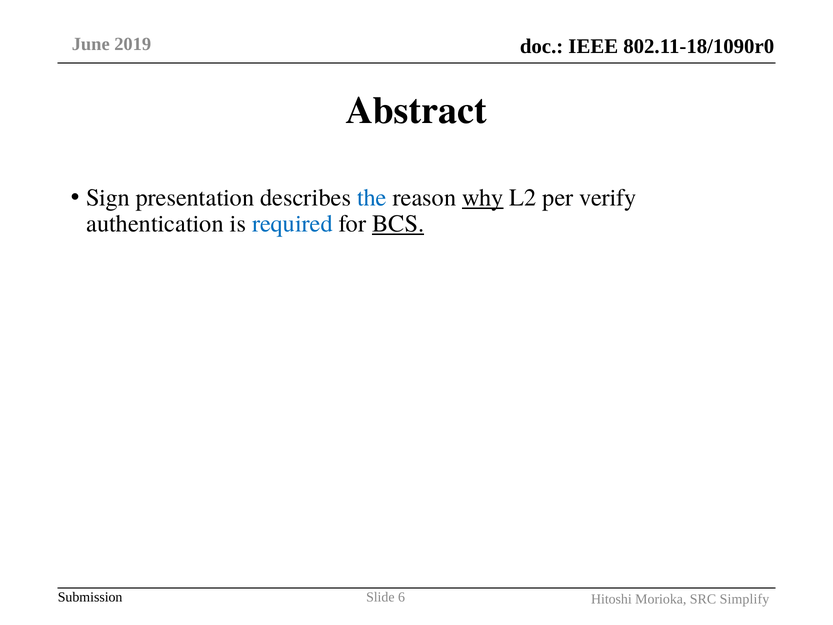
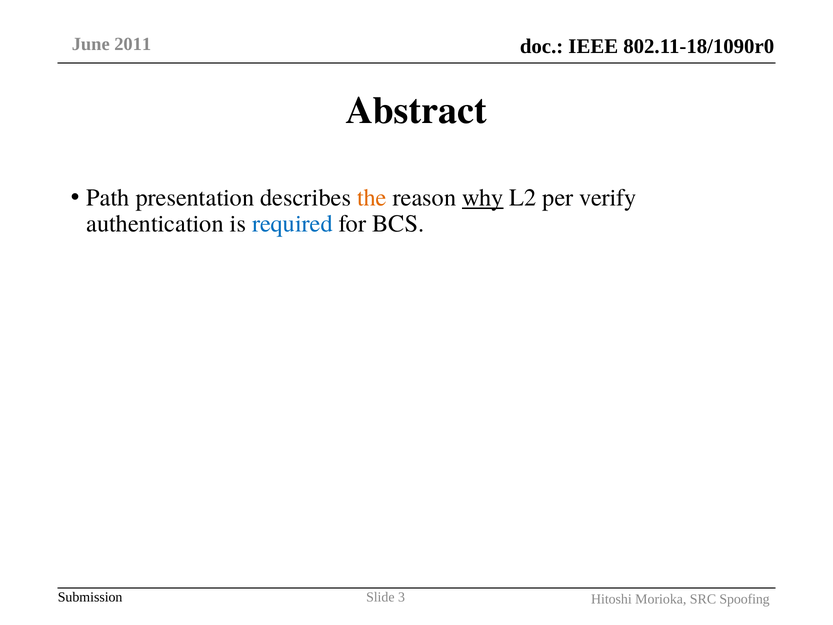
2019: 2019 -> 2011 (133, 44)
Sign: Sign -> Path (108, 198)
the colour: blue -> orange (372, 198)
BCS underline: present -> none (398, 224)
6: 6 -> 3 (402, 597)
Simplify: Simplify -> Spoofing (745, 599)
